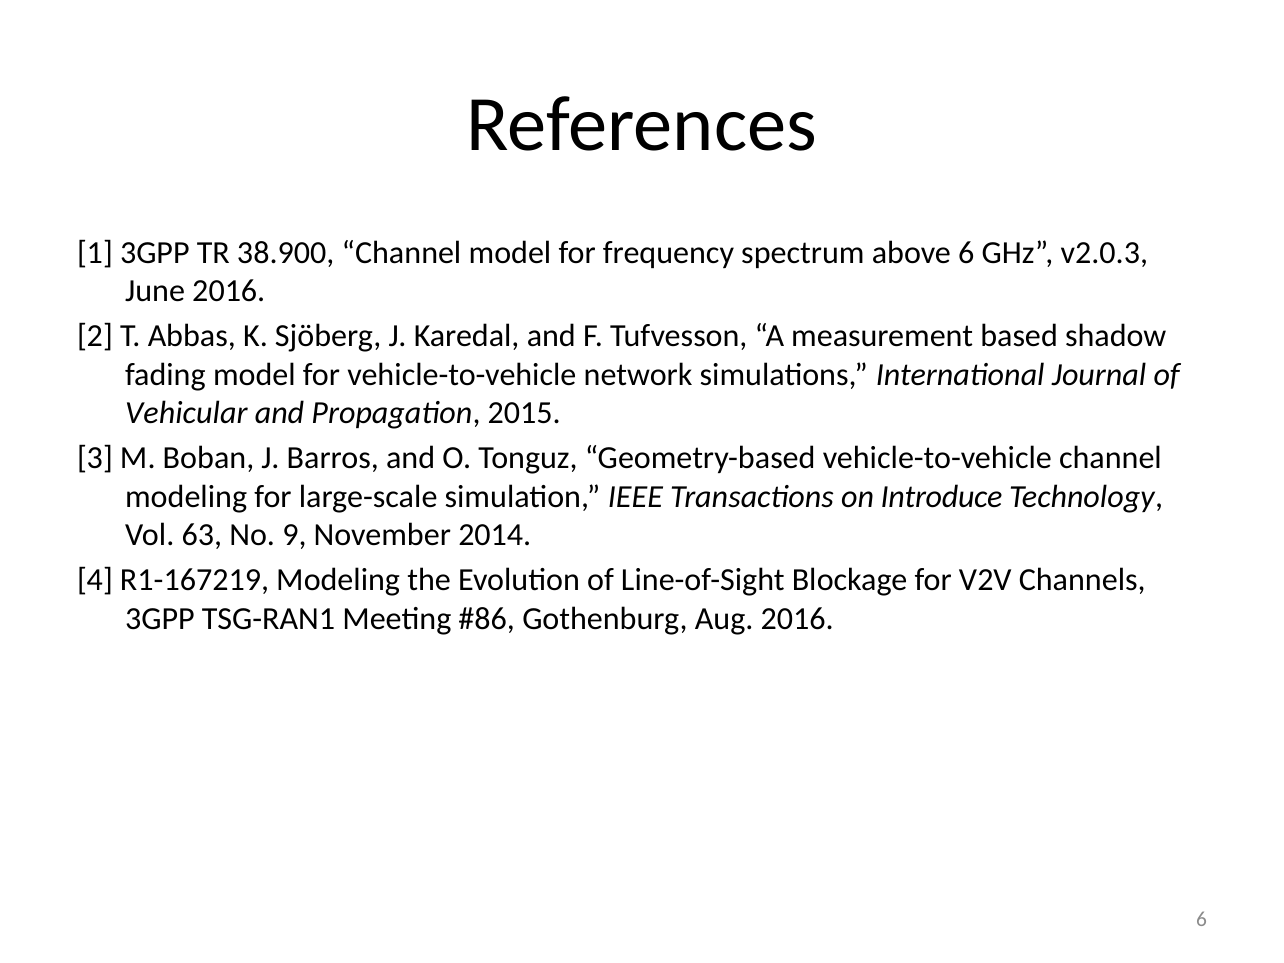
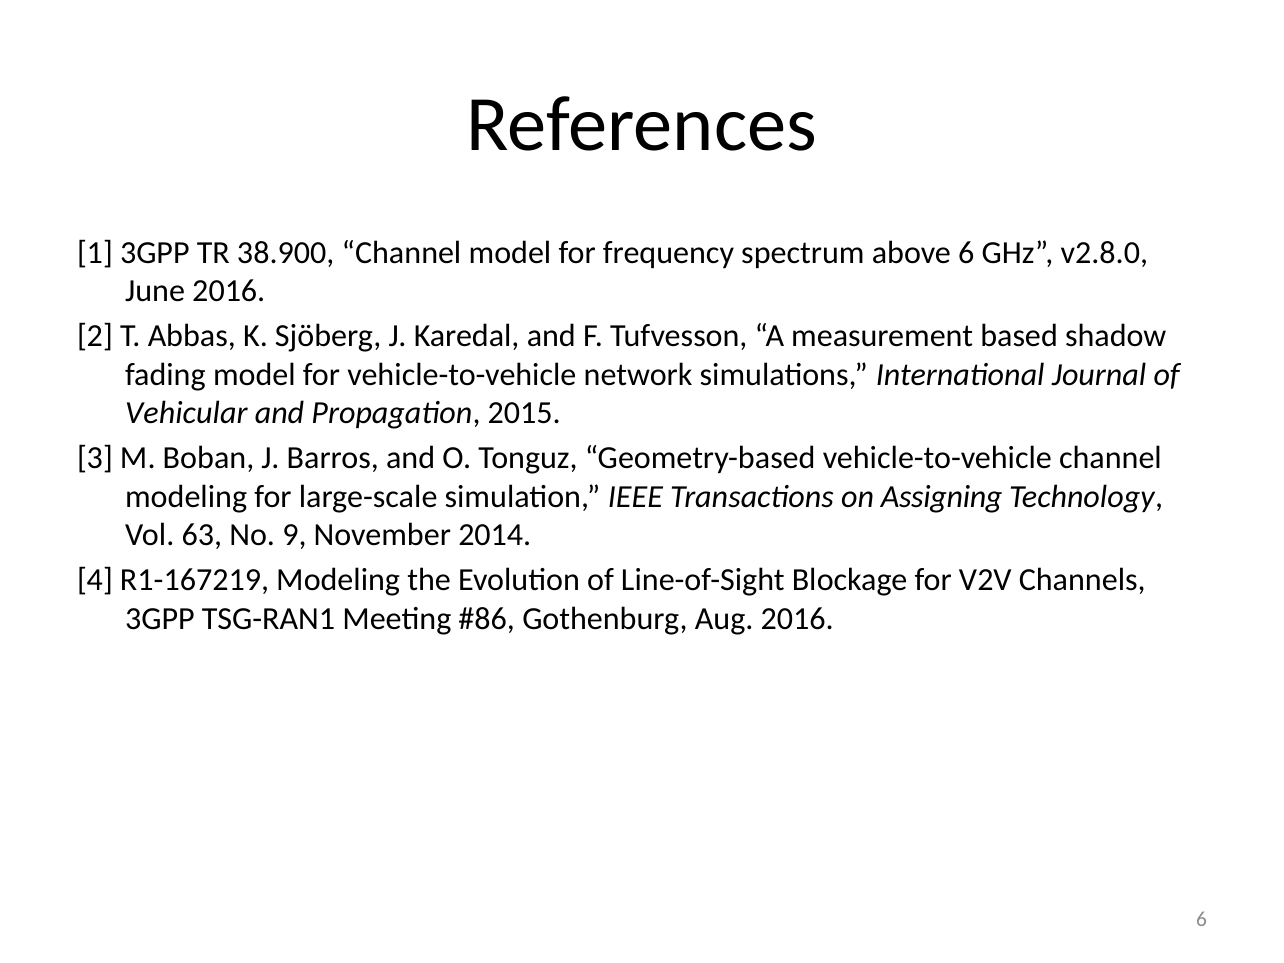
v2.0.3: v2.0.3 -> v2.8.0 (1104, 253)
Introduce: Introduce -> Assigning (942, 497)
